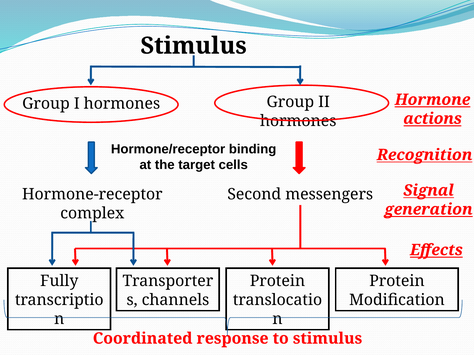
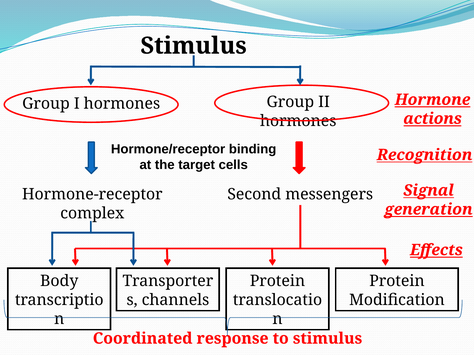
Fully: Fully -> Body (59, 281)
